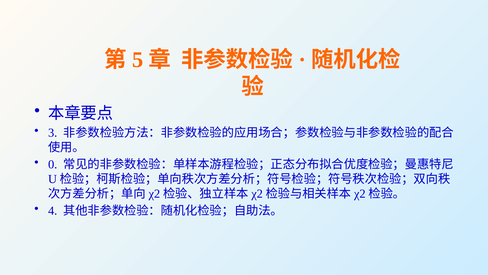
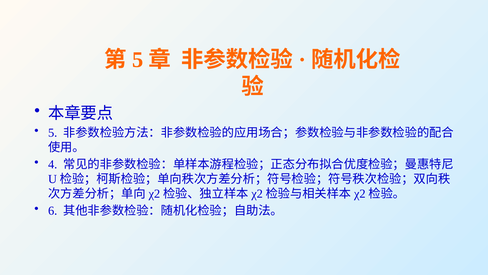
3: 3 -> 5 (53, 132)
0: 0 -> 4 (53, 164)
4: 4 -> 6 (53, 211)
